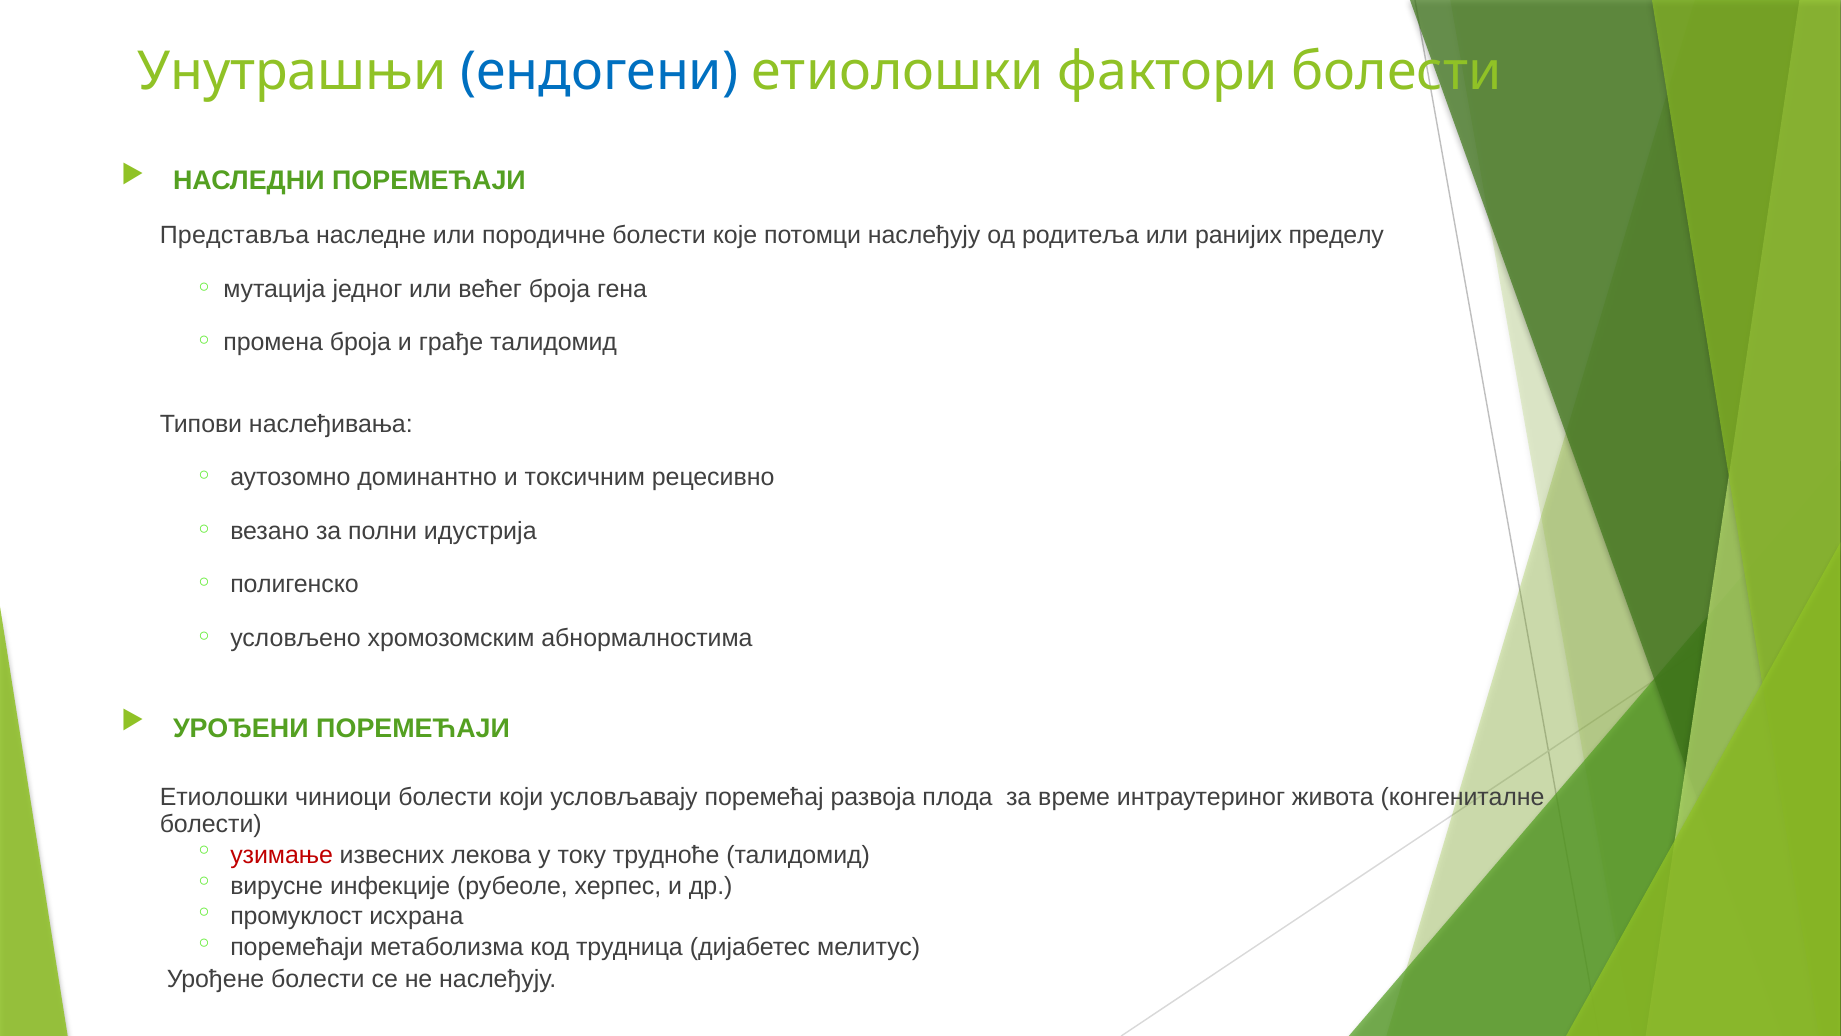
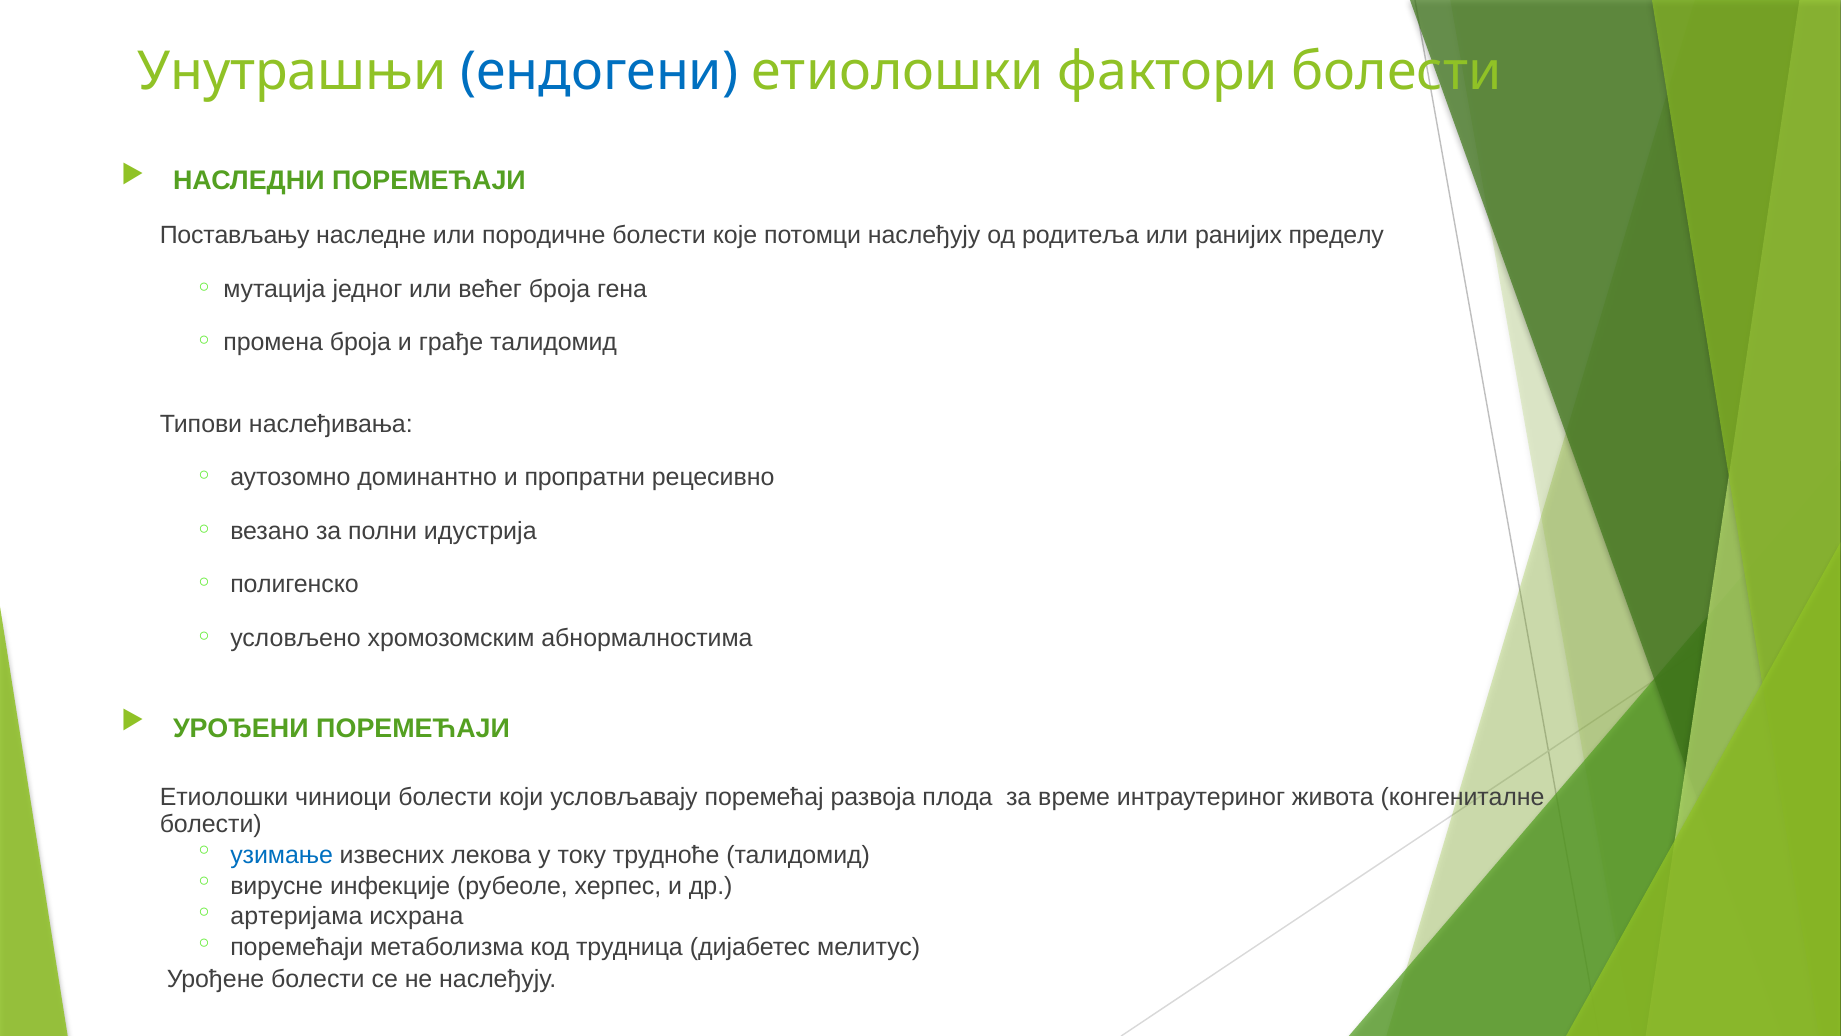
Представља: Представља -> Постављању (235, 235)
токсичним: токсичним -> пропратни (585, 478)
узимање colour: red -> blue (282, 855)
промуклост: промуклост -> артеријама (296, 916)
